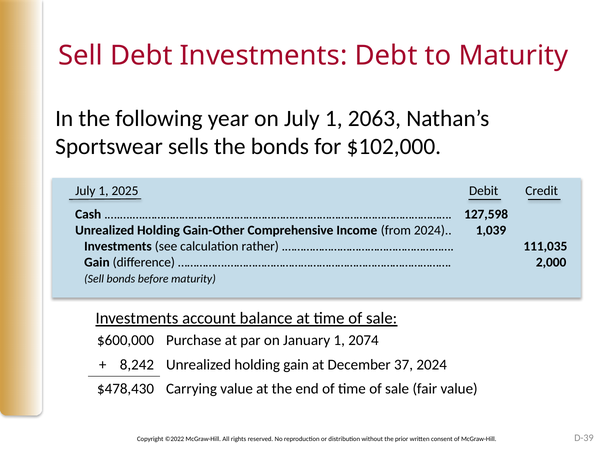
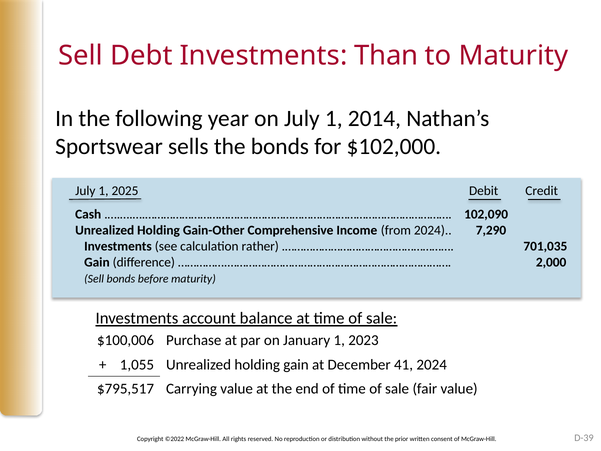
Investments Debt: Debt -> Than (386, 56)
2063: 2063 -> 2014 (374, 118)
127,598: 127,598 -> 102,090 (486, 214)
1,039: 1,039 -> 7,290 (491, 230)
111,035: 111,035 -> 701,035 (545, 246)
$600,000: $600,000 -> $100,006 (126, 340)
2074: 2074 -> 2023 (363, 340)
8,242: 8,242 -> 1,055 (137, 364)
37: 37 -> 41 (404, 364)
$478,430: $478,430 -> $795,517 (126, 388)
